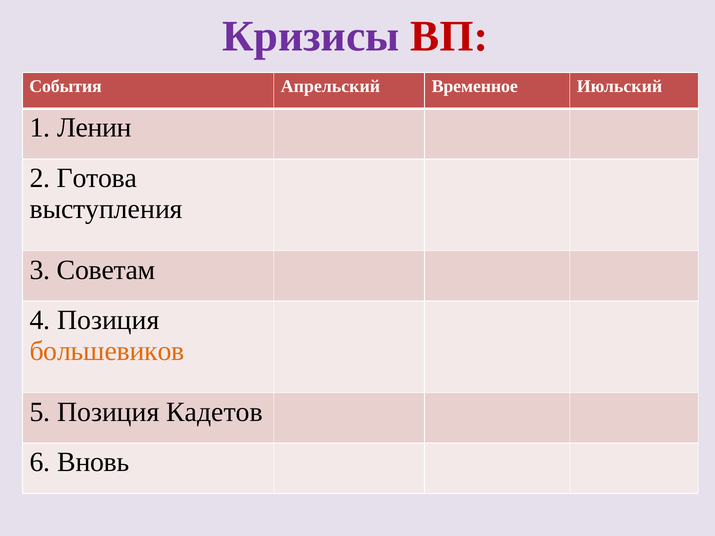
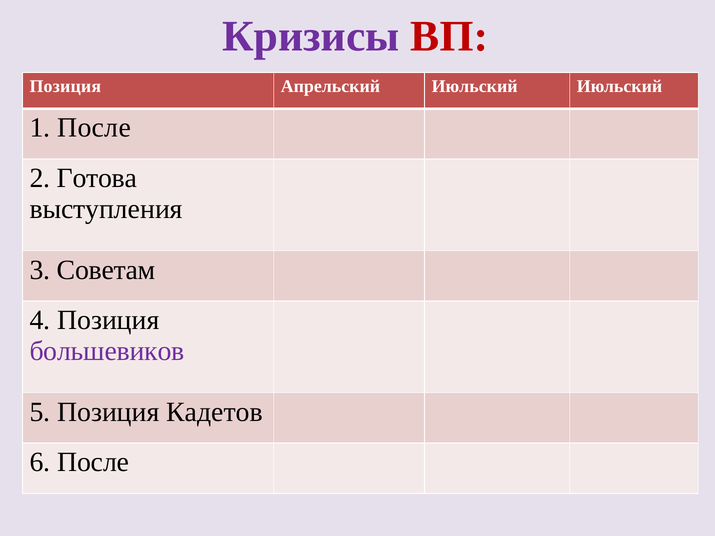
События: События -> Позиция (65, 86)
Апрельский Временное: Временное -> Июльский (475, 86)
1 Ленин: Ленин -> После (94, 128)
большевиков colour: orange -> purple (107, 351)
6 Вновь: Вновь -> После (93, 462)
